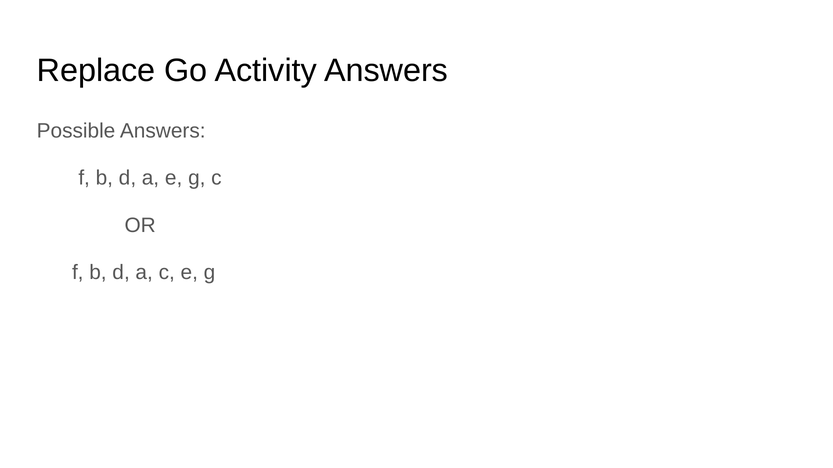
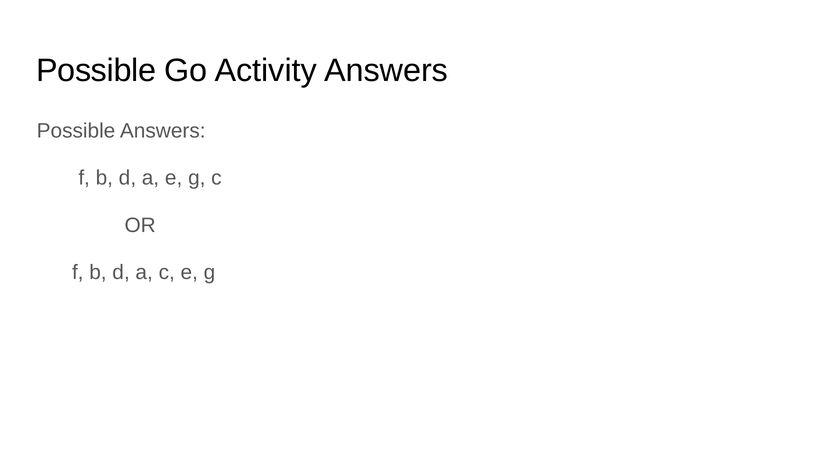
Replace: Replace -> Possible (96, 71)
